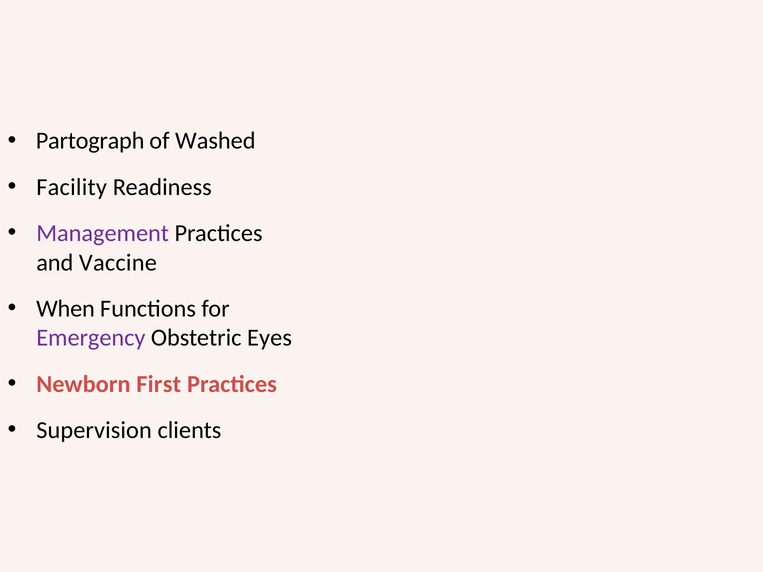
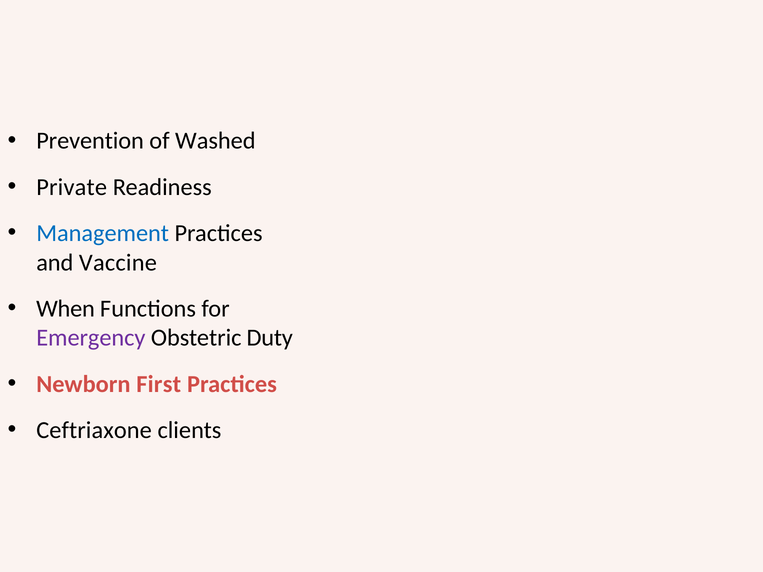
Partograph: Partograph -> Prevention (90, 141)
Facility: Facility -> Private (72, 187)
Management colour: purple -> blue (103, 233)
Eyes: Eyes -> Duty (270, 338)
Supervision: Supervision -> Ceftriaxone (94, 430)
